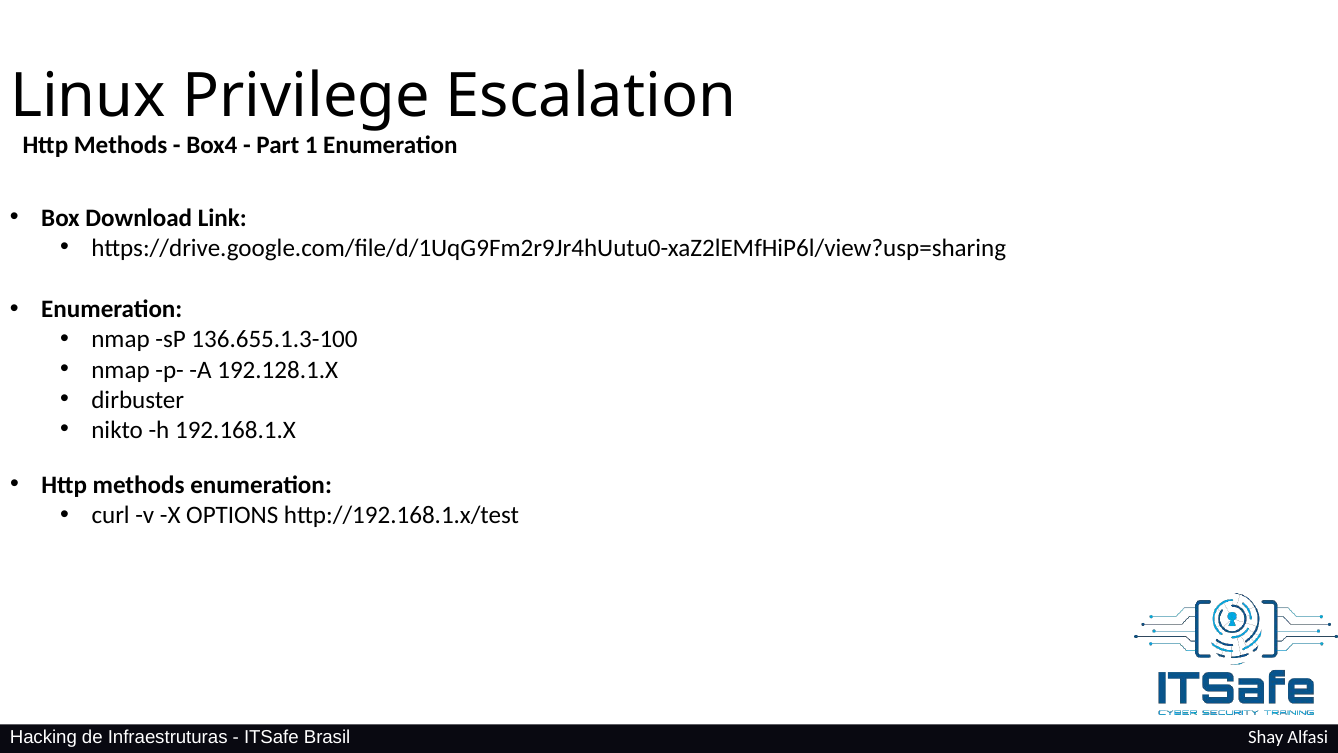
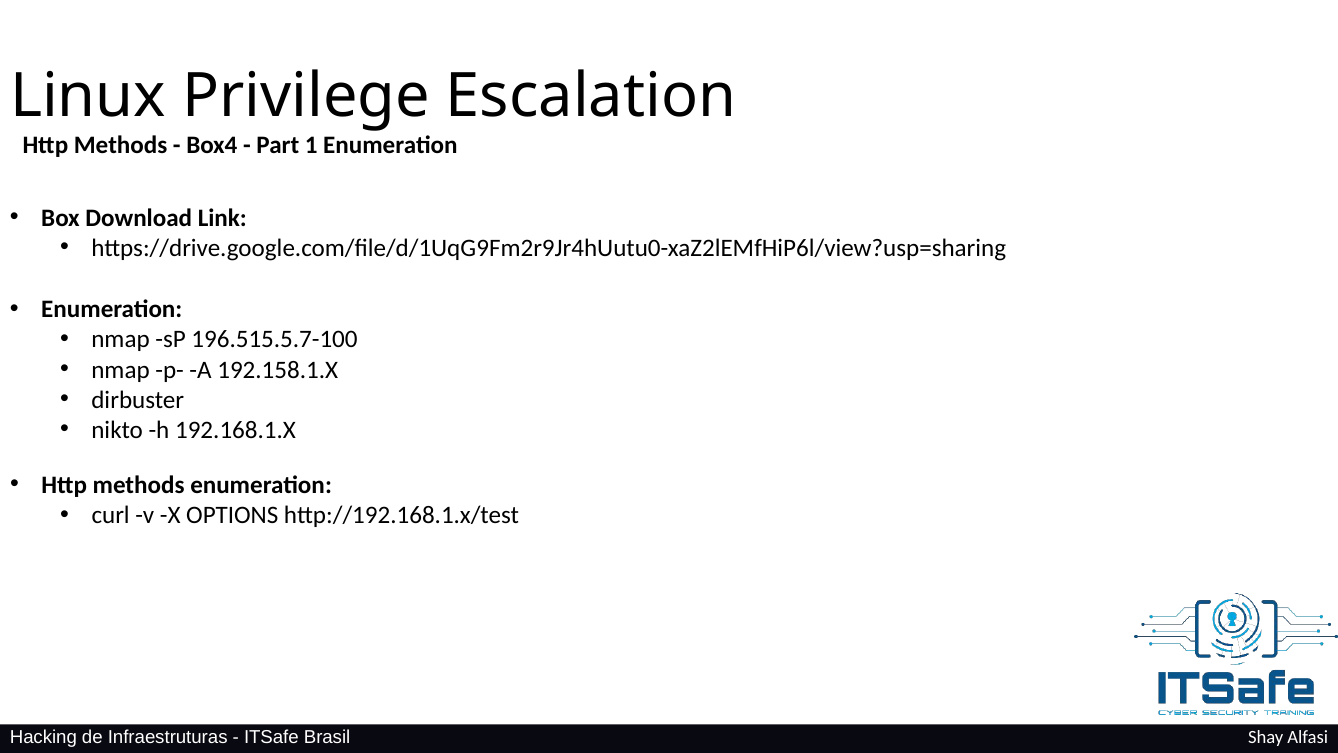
136.655.1.3-100: 136.655.1.3-100 -> 196.515.5.7-100 (275, 339)
192.128.1.X: 192.128.1.X -> 192.158.1.X (278, 370)
